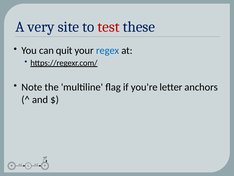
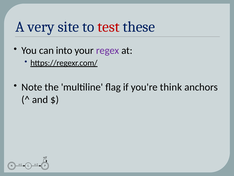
quit: quit -> into (64, 50)
regex colour: blue -> purple (108, 50)
letter: letter -> think (171, 87)
